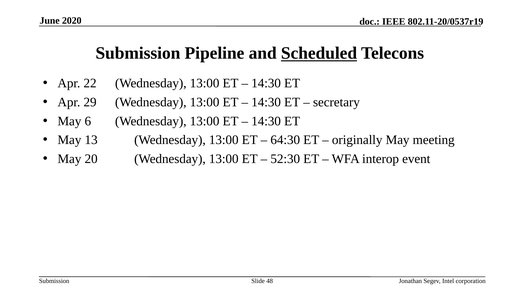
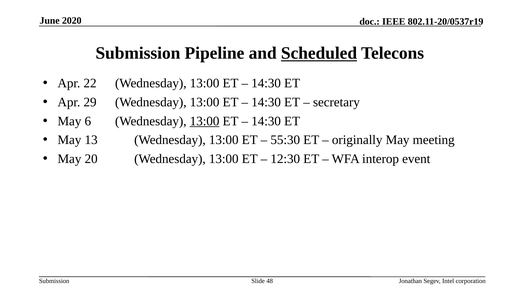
13:00 underline: none -> present (205, 121)
64:30: 64:30 -> 55:30 (285, 140)
52:30: 52:30 -> 12:30 (285, 159)
